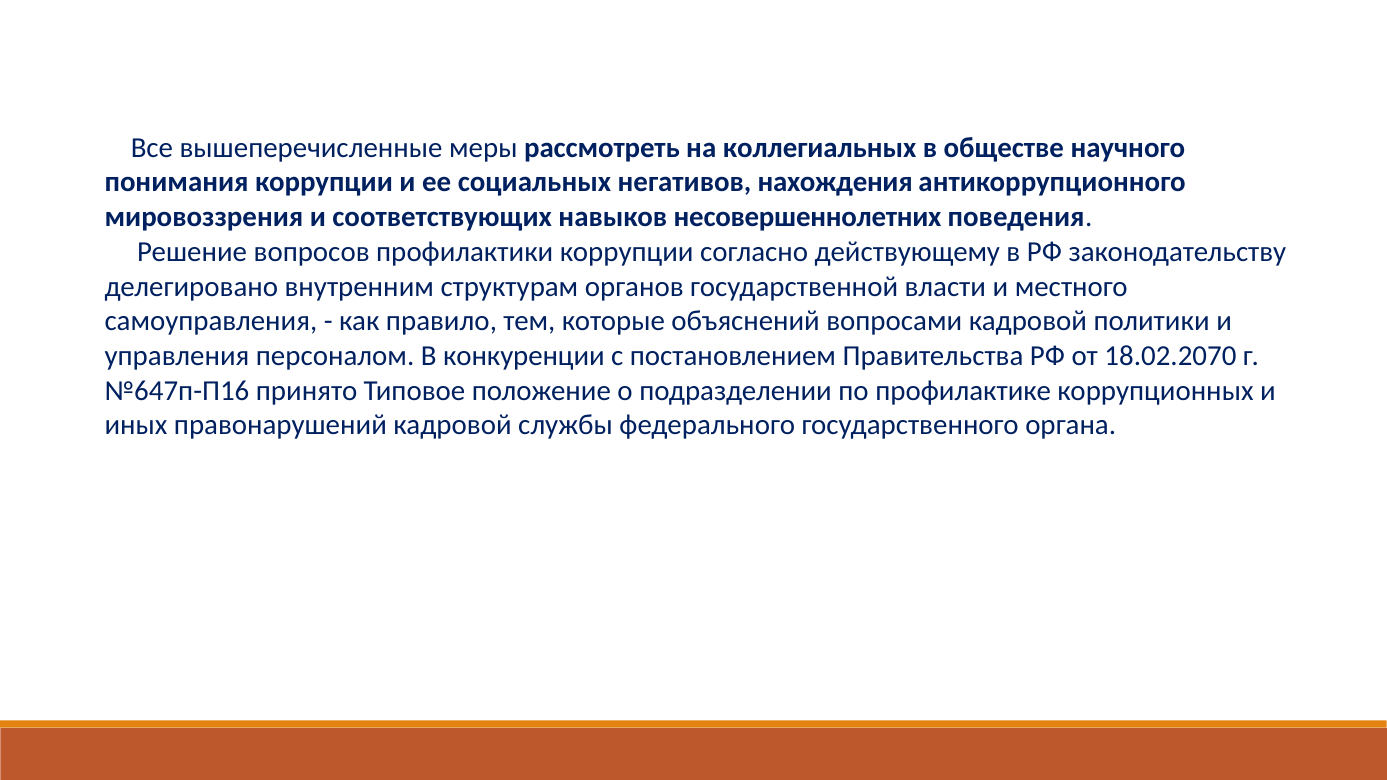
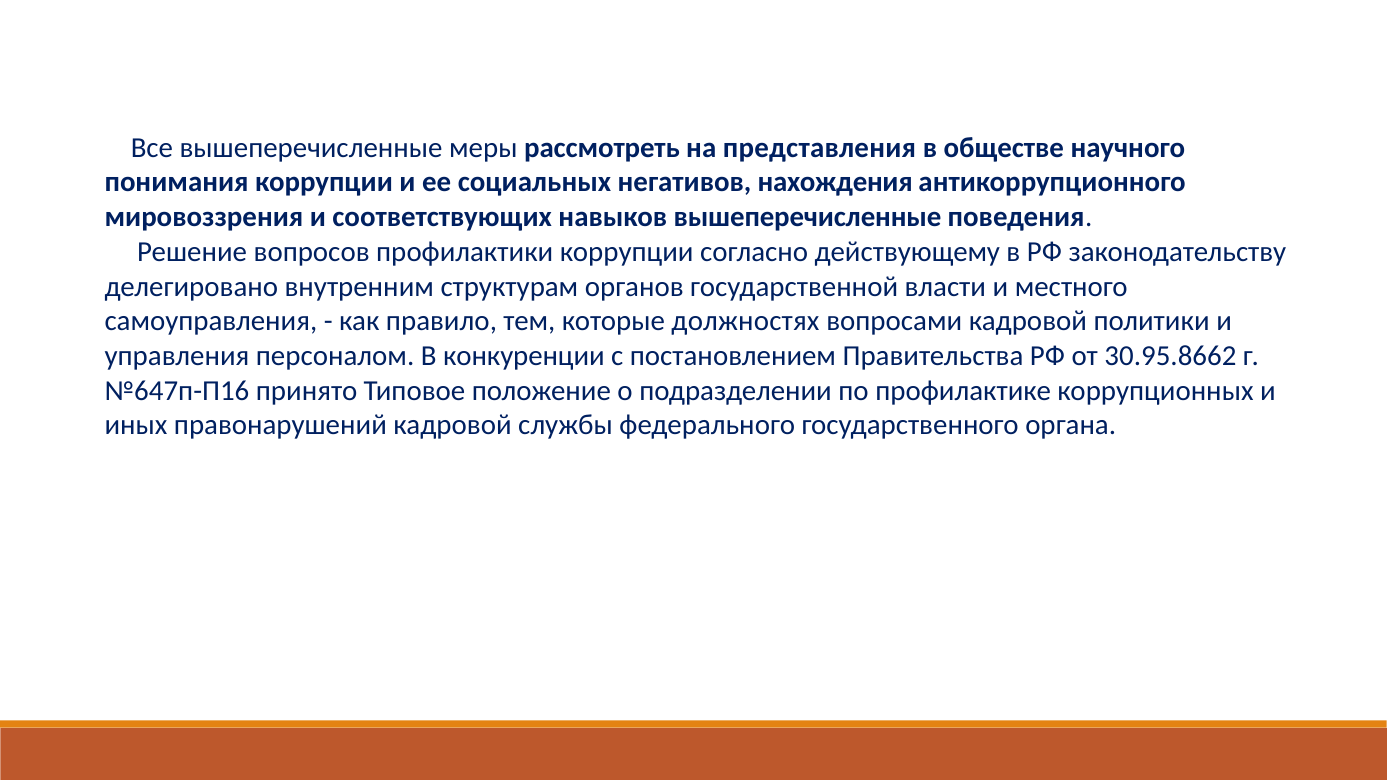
коллегиальных: коллегиальных -> представления (819, 148)
навыков несовершеннолетних: несовершеннолетних -> вышеперечисленные (808, 217)
объяснений: объяснений -> должностях (745, 321)
18.02.2070: 18.02.2070 -> 30.95.8662 (1170, 356)
